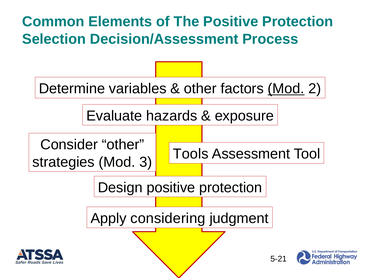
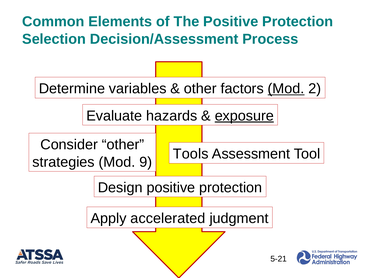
exposure underline: none -> present (244, 116)
3: 3 -> 9 (146, 162)
considering: considering -> accelerated (168, 218)
